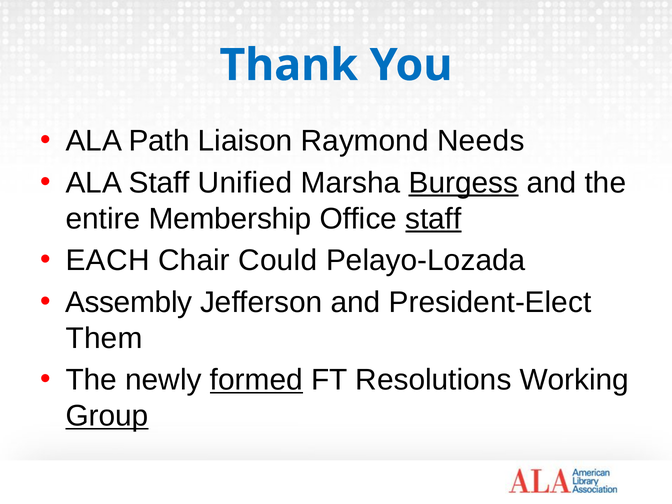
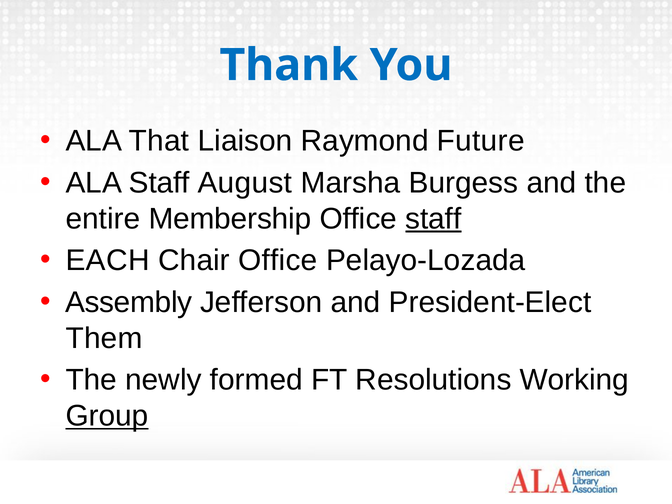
Path: Path -> That (159, 141)
Needs: Needs -> Future (481, 141)
Unified: Unified -> August (245, 183)
Burgess underline: present -> none (463, 183)
Chair Could: Could -> Office (278, 260)
formed underline: present -> none (256, 380)
